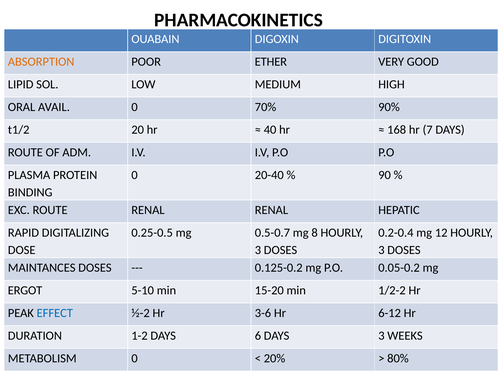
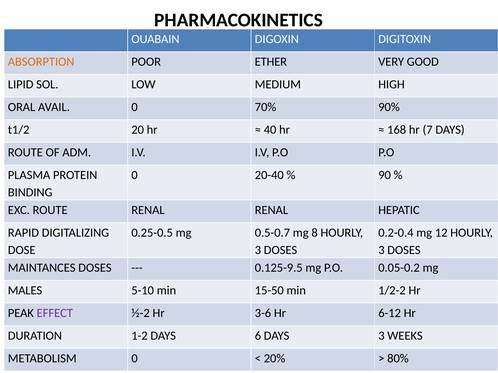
0.125-0.2: 0.125-0.2 -> 0.125-9.5 (279, 268)
ERGOT: ERGOT -> MALES (25, 291)
15-20: 15-20 -> 15-50 (269, 291)
EFFECT colour: blue -> purple (55, 313)
